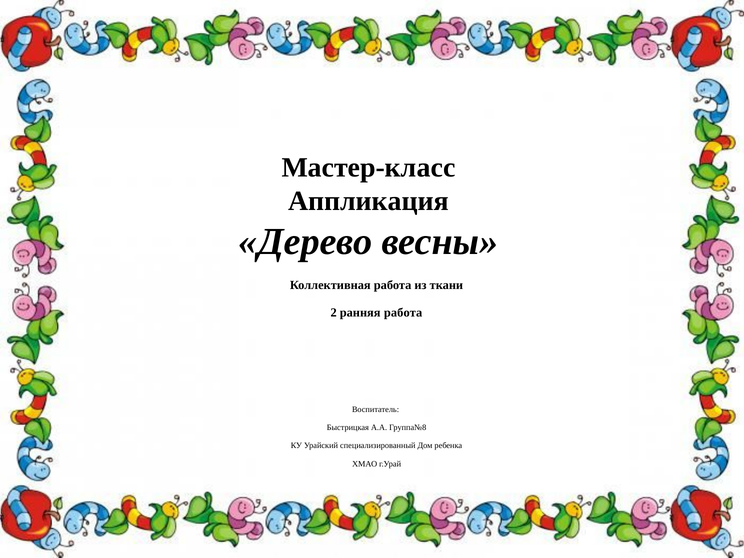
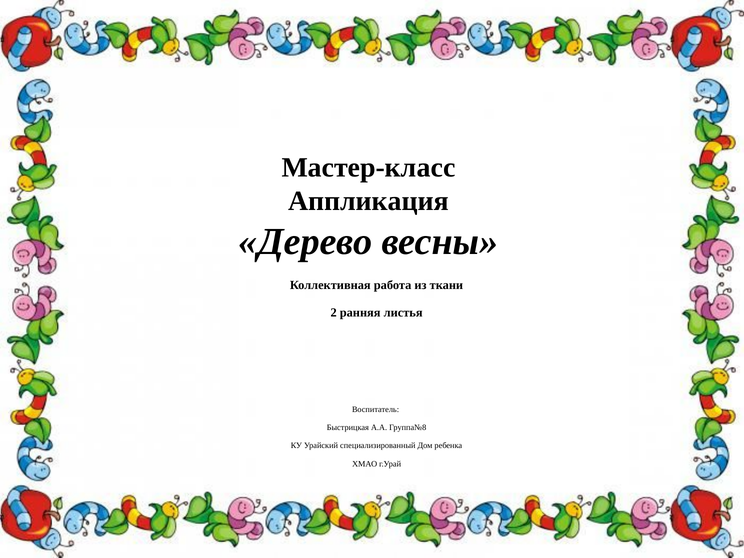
ранняя работа: работа -> листья (403, 312)
